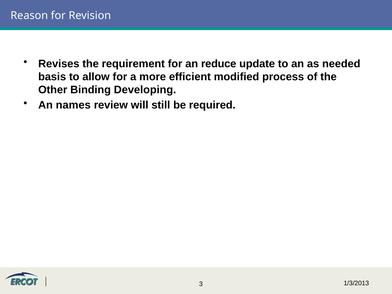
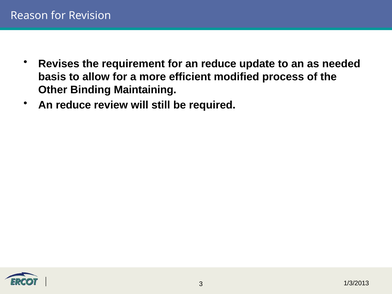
Developing: Developing -> Maintaining (145, 90)
names: names -> reduce (73, 105)
